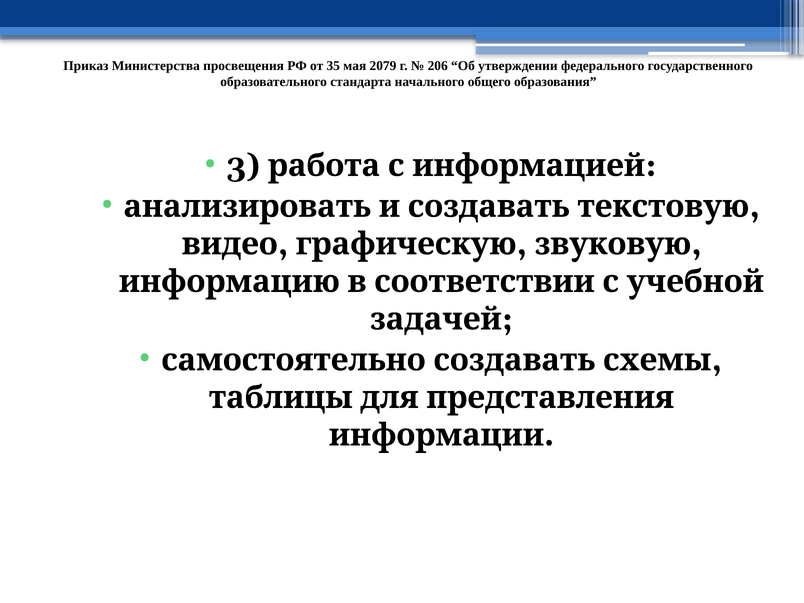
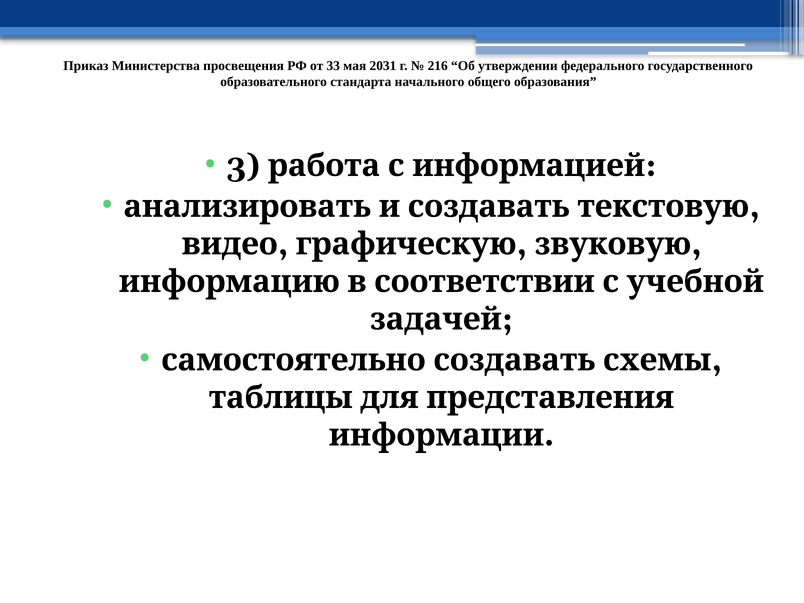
35: 35 -> 33 (333, 66)
2079: 2079 -> 2031 (383, 66)
206: 206 -> 216 (438, 66)
